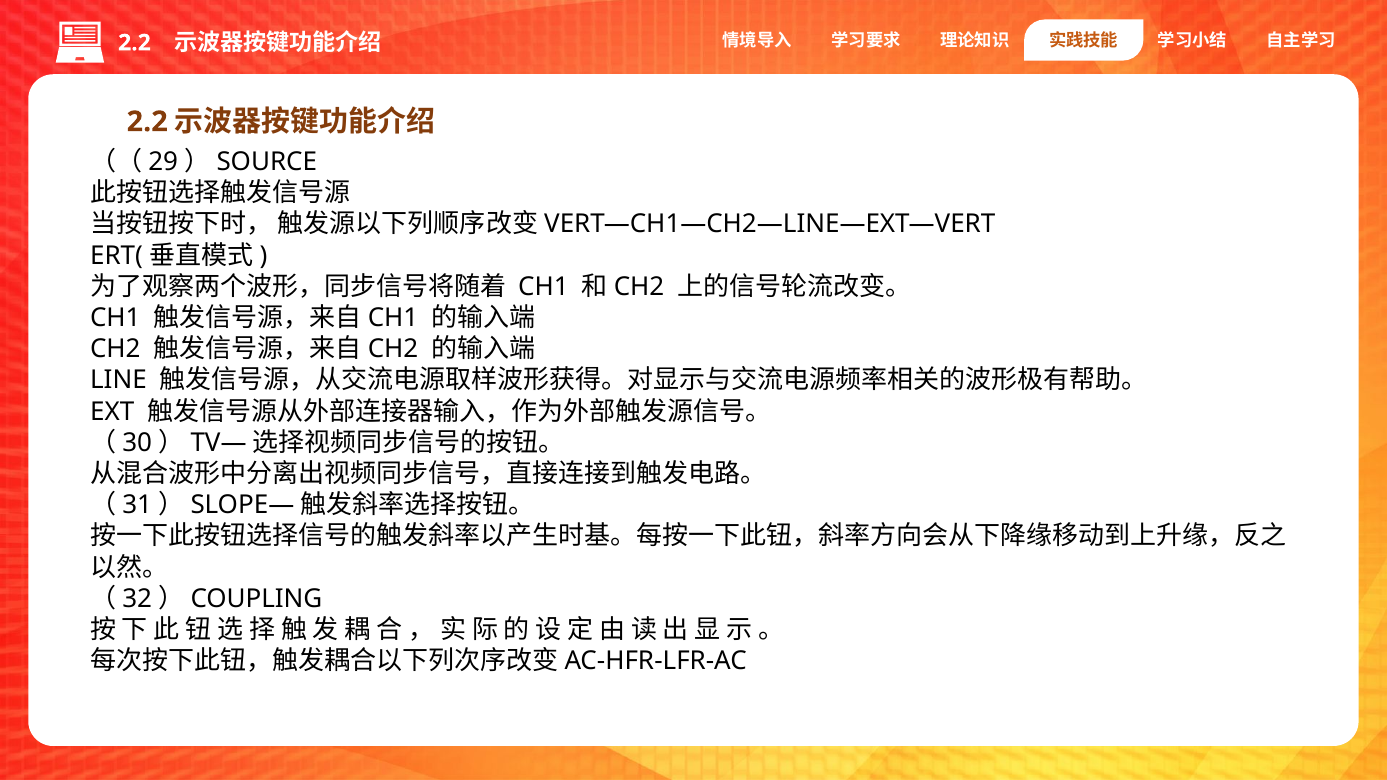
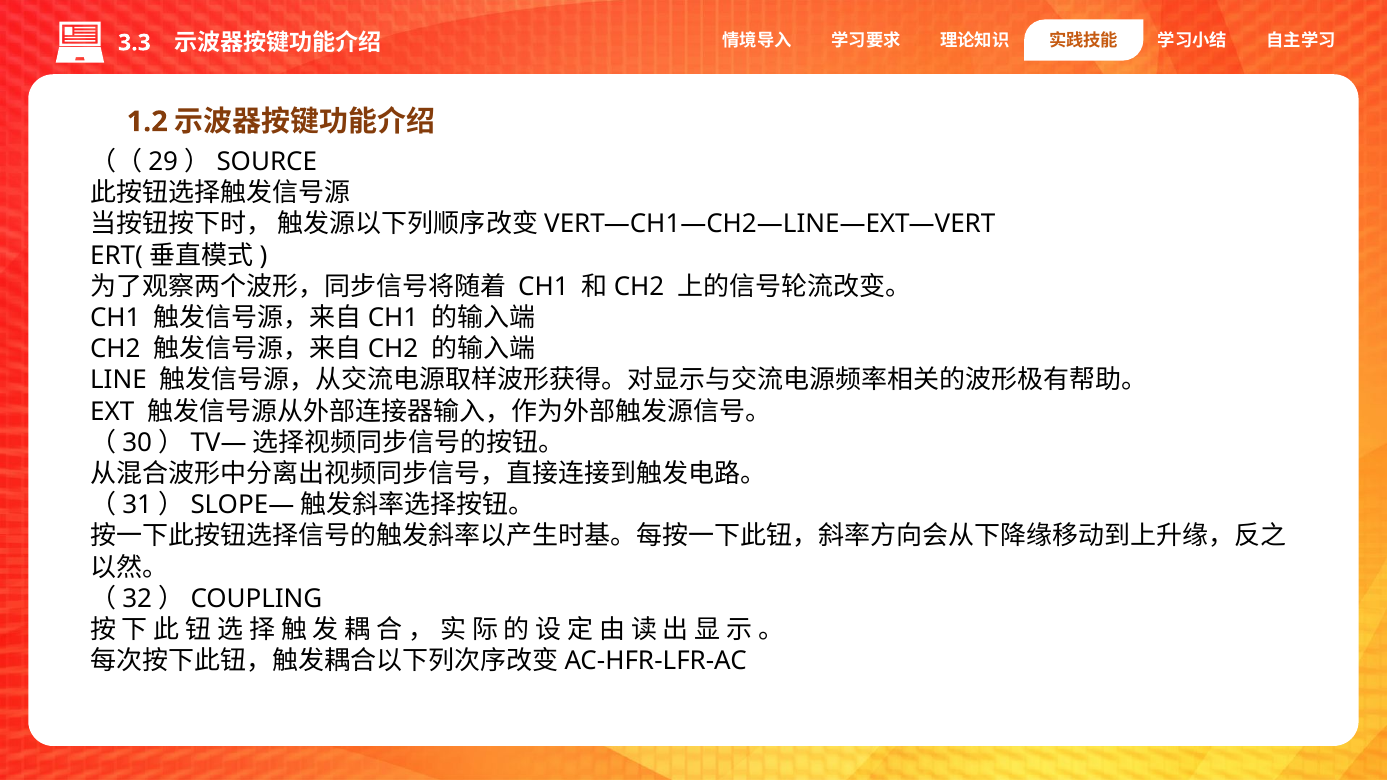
2.2: 2.2 -> 3.3 (134, 43)
2.2: 2.2 -> 1.2 (147, 122)
